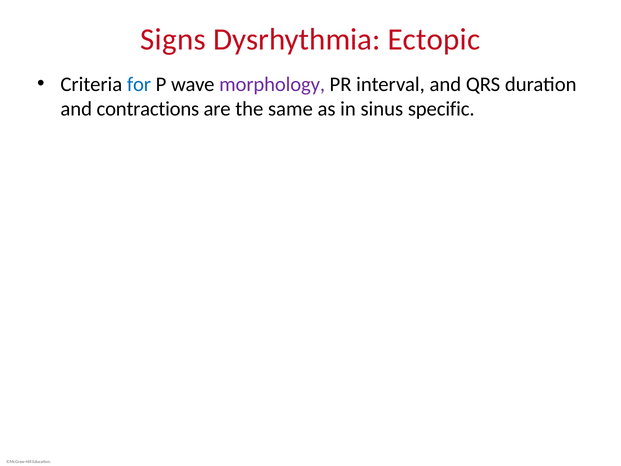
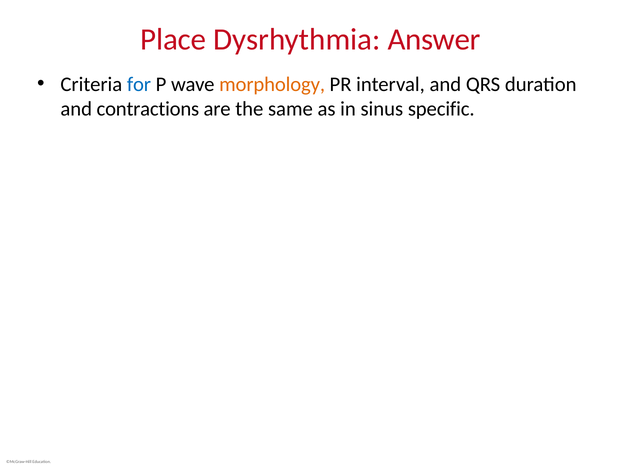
Signs: Signs -> Place (173, 39)
Ectopic: Ectopic -> Answer (434, 39)
morphology colour: purple -> orange (272, 84)
